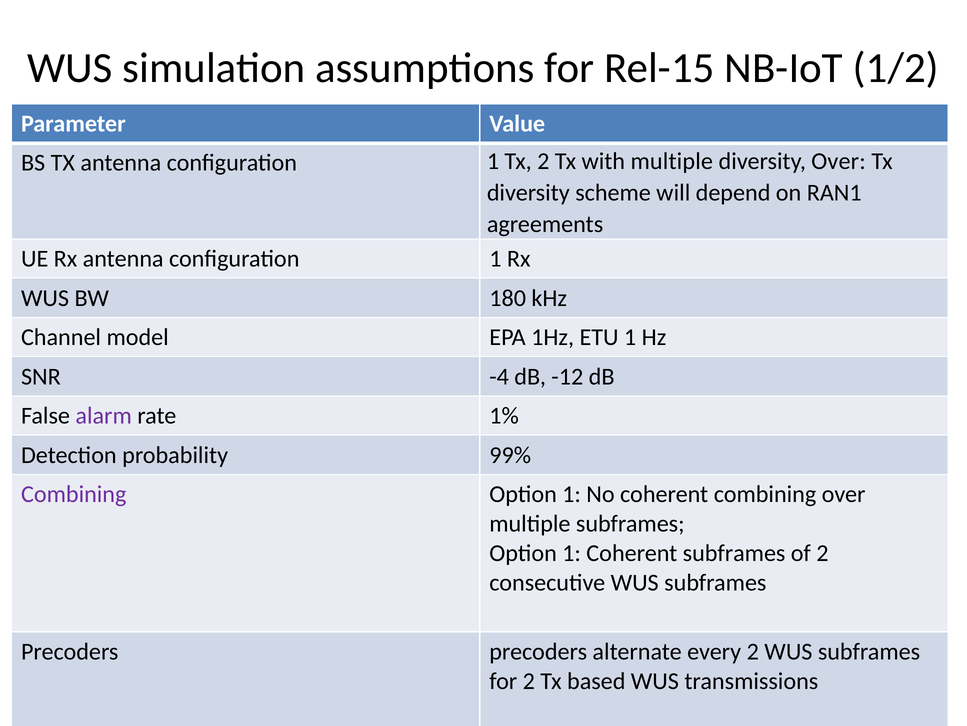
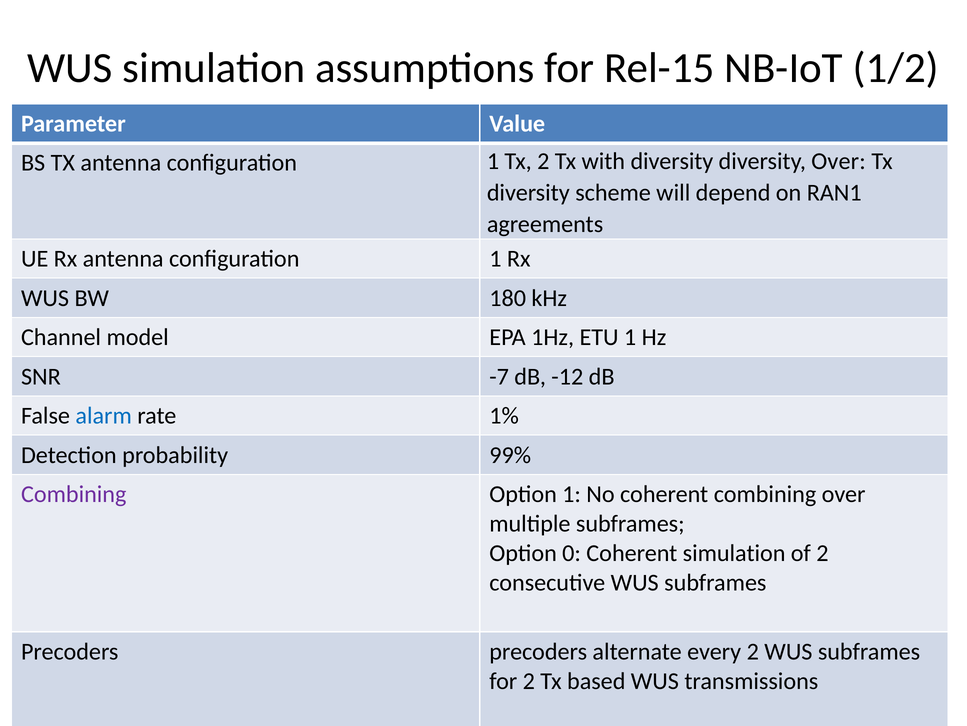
with multiple: multiple -> diversity (672, 161)
-4: -4 -> -7 (499, 376)
alarm colour: purple -> blue (104, 415)
1: 1 -> 0 (572, 553)
Coherent subframes: subframes -> simulation (734, 553)
